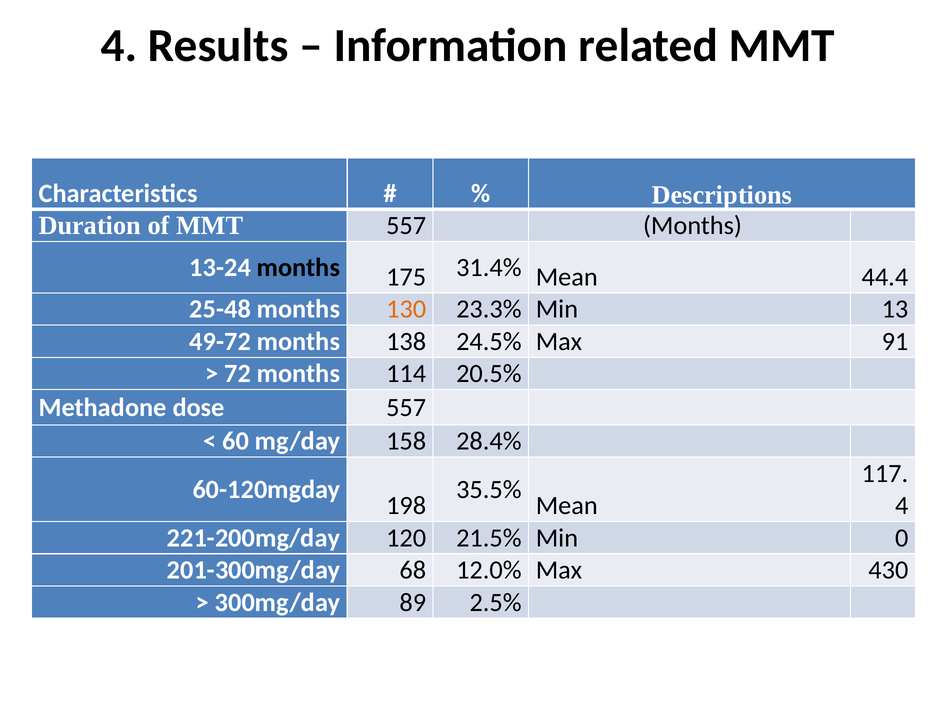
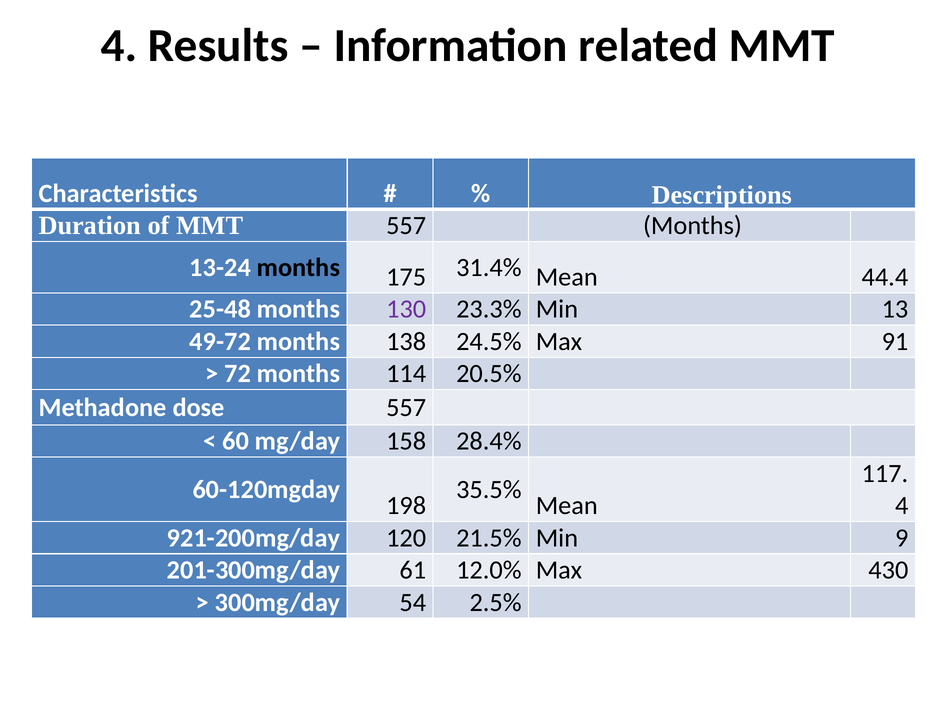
130 colour: orange -> purple (406, 309)
221-200mg/day: 221-200mg/day -> 921-200mg/day (253, 538)
0: 0 -> 9 (902, 538)
68: 68 -> 61 (413, 570)
89: 89 -> 54 (413, 603)
